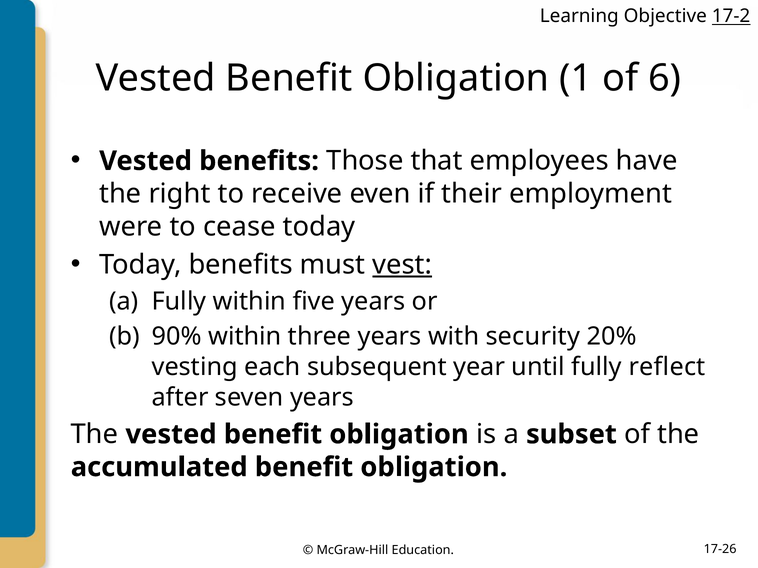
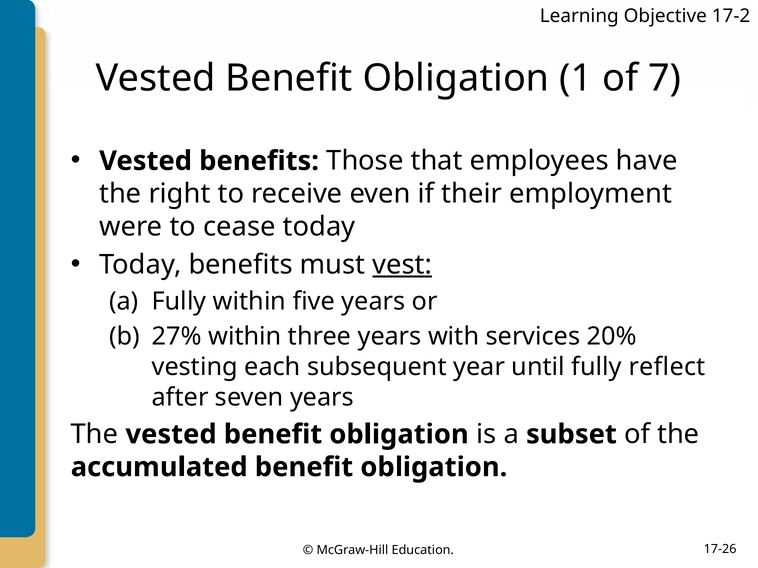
17-2 underline: present -> none (731, 16)
6: 6 -> 7 (665, 78)
90%: 90% -> 27% (177, 337)
security: security -> services (533, 337)
